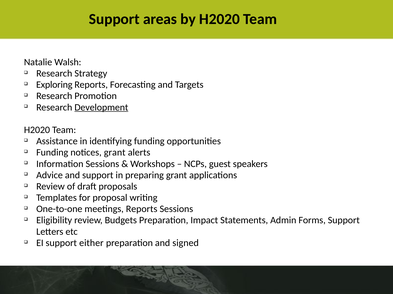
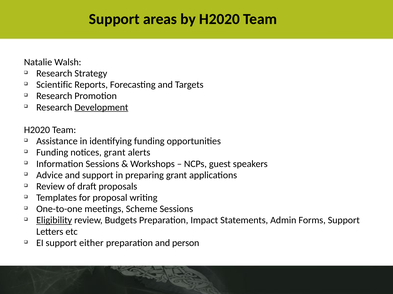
Exploring: Exploring -> Scientific (54, 85)
meetings Reports: Reports -> Scheme (142, 209)
Eligibility underline: none -> present (54, 221)
signed: signed -> person (186, 243)
